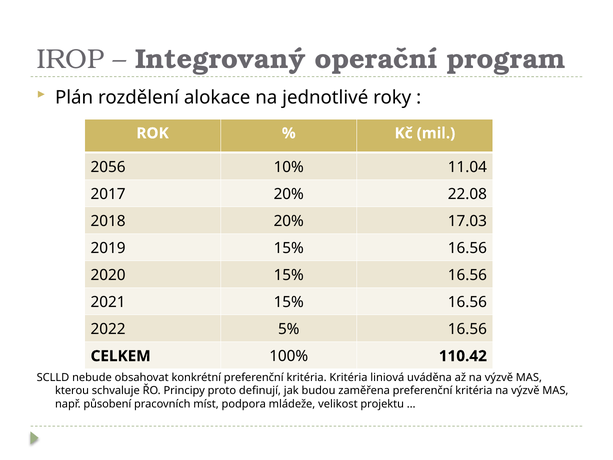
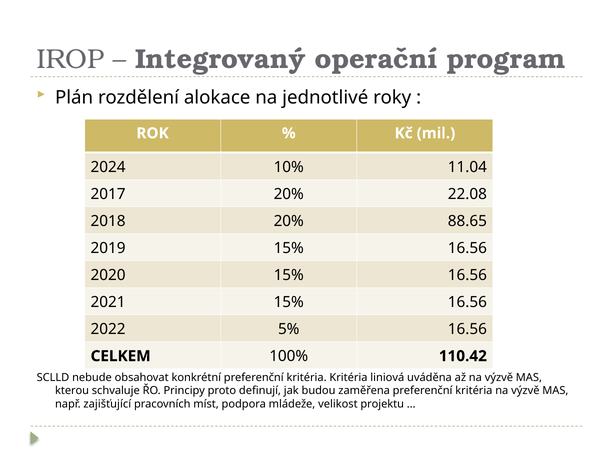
2056: 2056 -> 2024 (108, 167)
17.03: 17.03 -> 88.65 (467, 221)
působení: působení -> zajišťující (107, 404)
